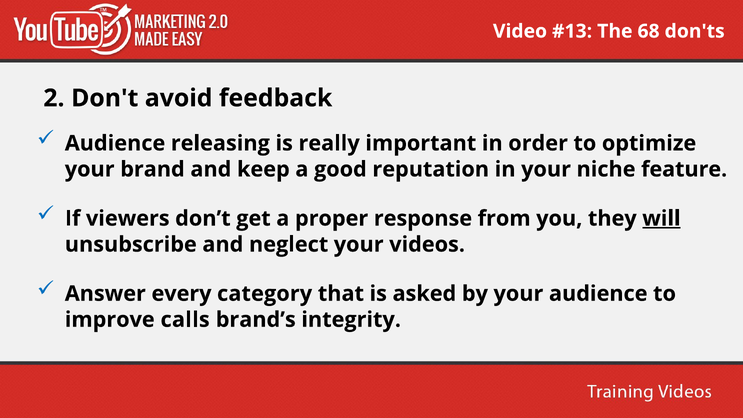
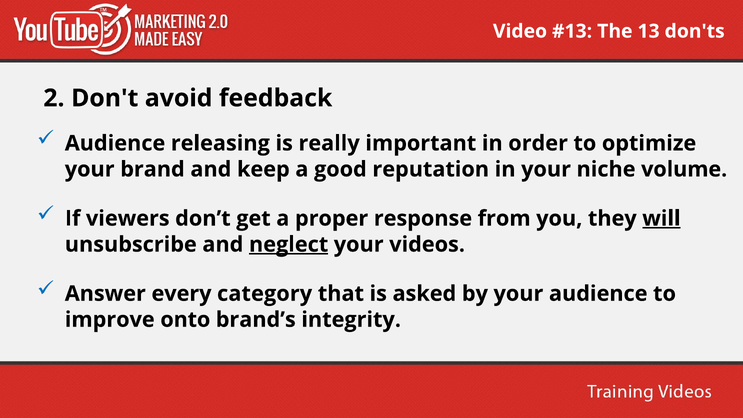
68: 68 -> 13 (649, 31)
feature: feature -> volume (684, 169)
neglect underline: none -> present (289, 244)
calls: calls -> onto (185, 320)
